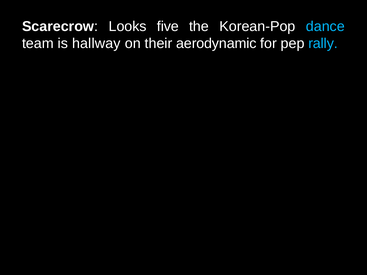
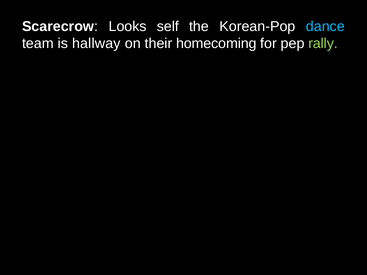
five: five -> self (168, 26)
aerodynamic: aerodynamic -> homecoming (216, 44)
rally colour: light blue -> light green (323, 44)
